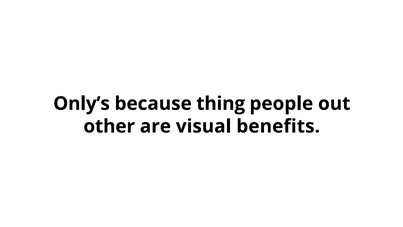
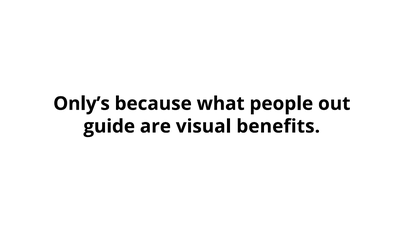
thing: thing -> what (221, 103)
other: other -> guide (109, 126)
